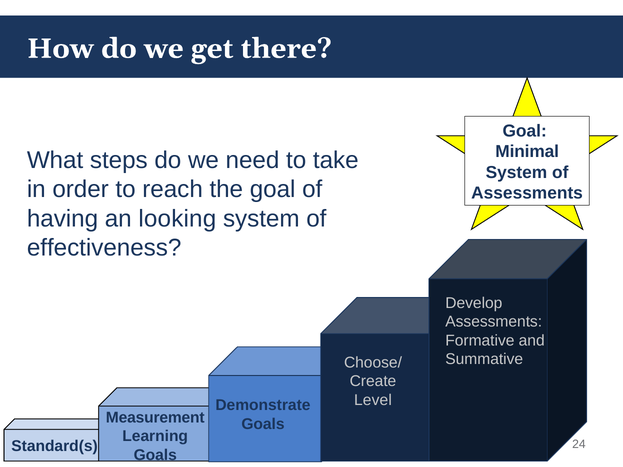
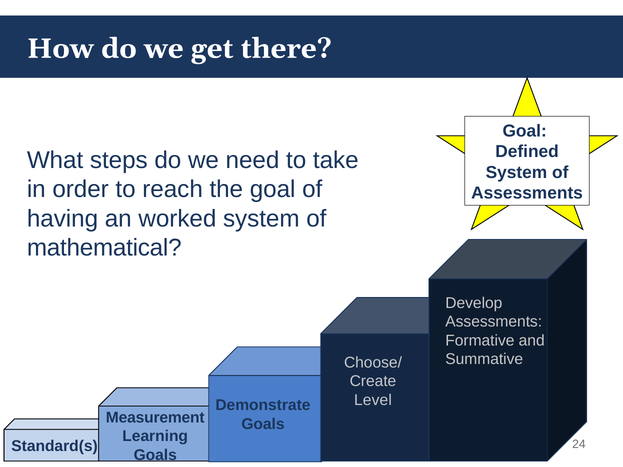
Minimal: Minimal -> Defined (527, 152)
looking: looking -> worked (177, 219)
effectiveness: effectiveness -> mathematical (104, 248)
